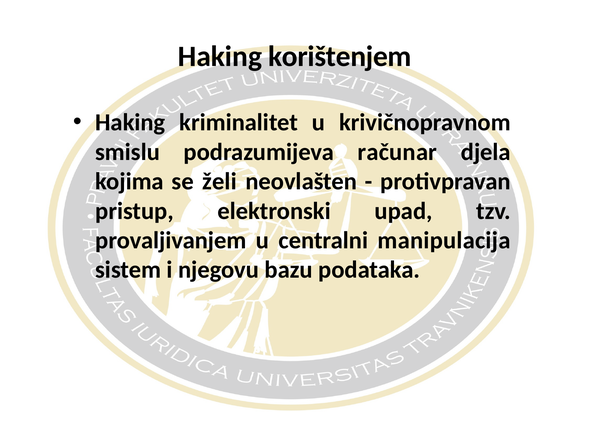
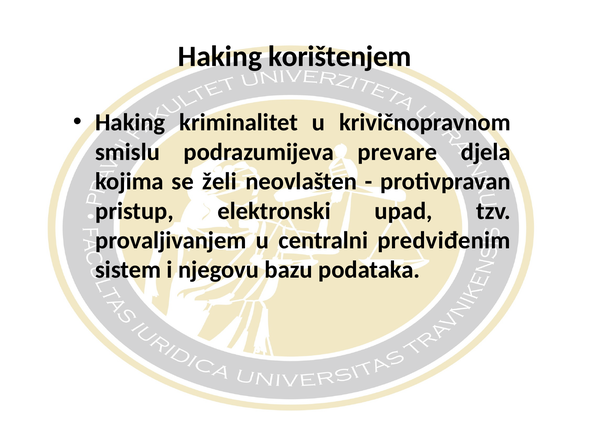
računar: računar -> prevare (397, 152)
manipulacija: manipulacija -> predviđenim (444, 240)
